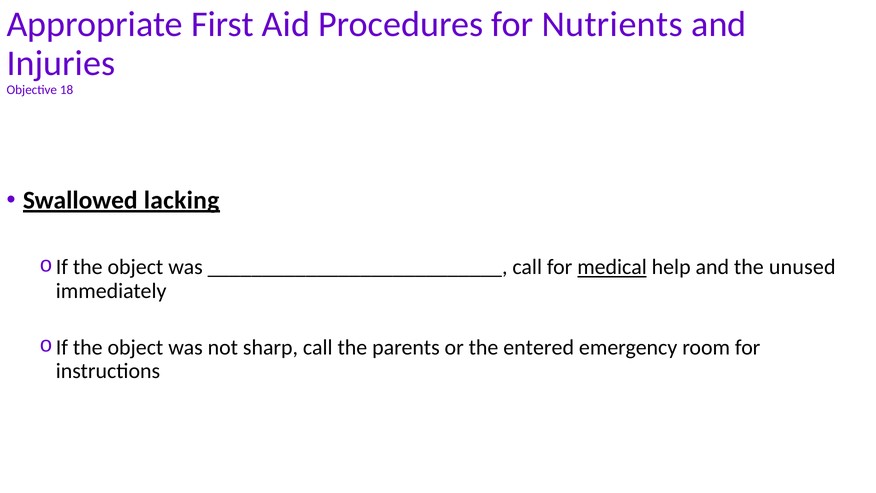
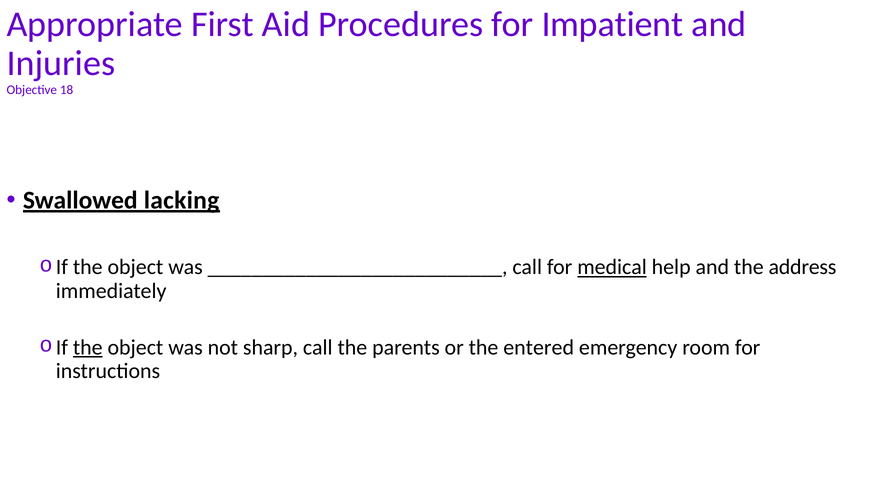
Nutrients: Nutrients -> Impatient (612, 24)
unused: unused -> address (802, 267)
the underline: none -> present (88, 347)
